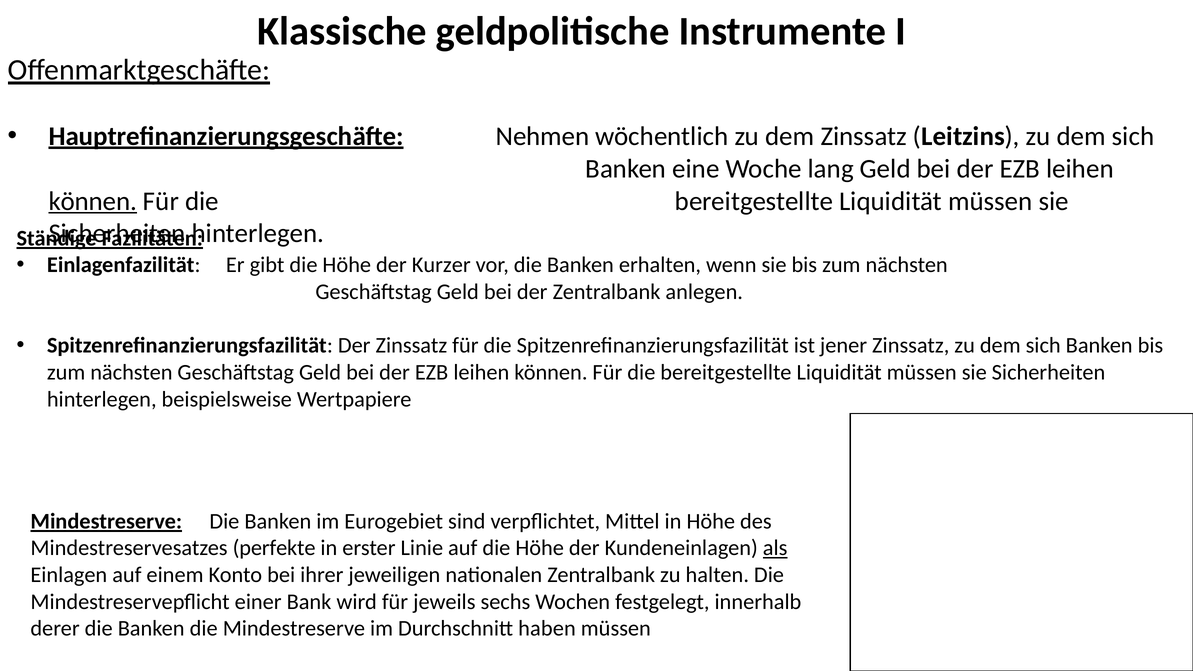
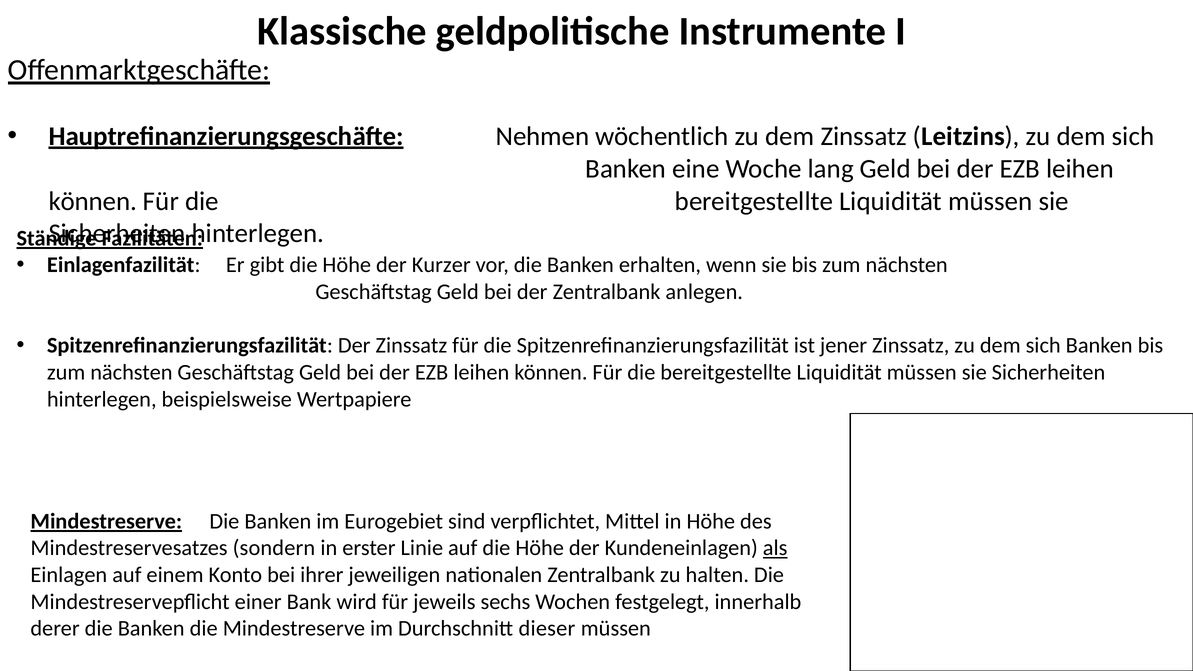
können underline: present -> none (93, 201)
perfekte: perfekte -> sondern (274, 548)
haben: haben -> dieser (547, 629)
